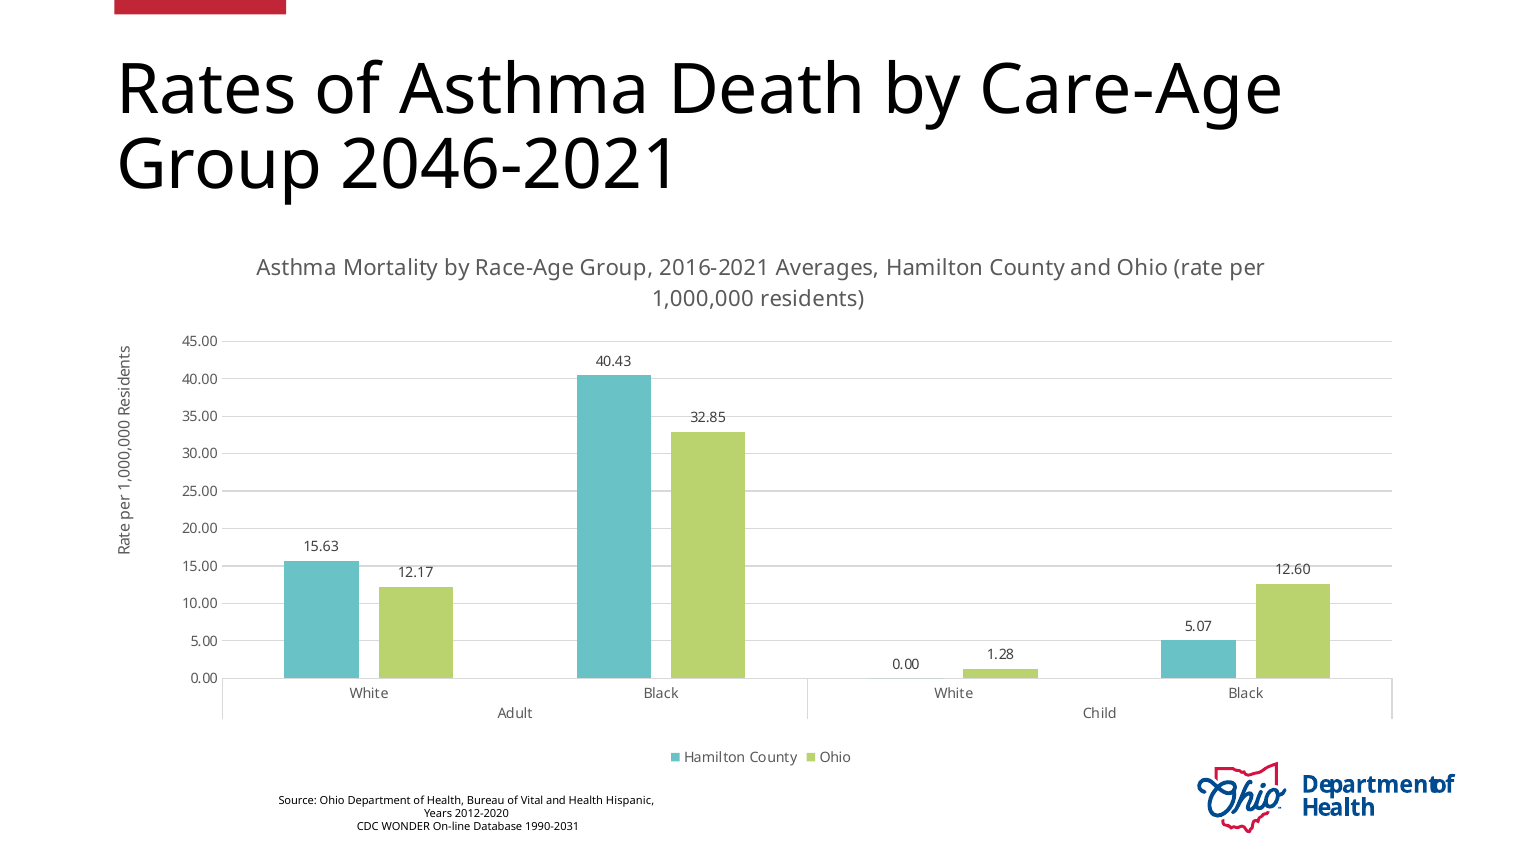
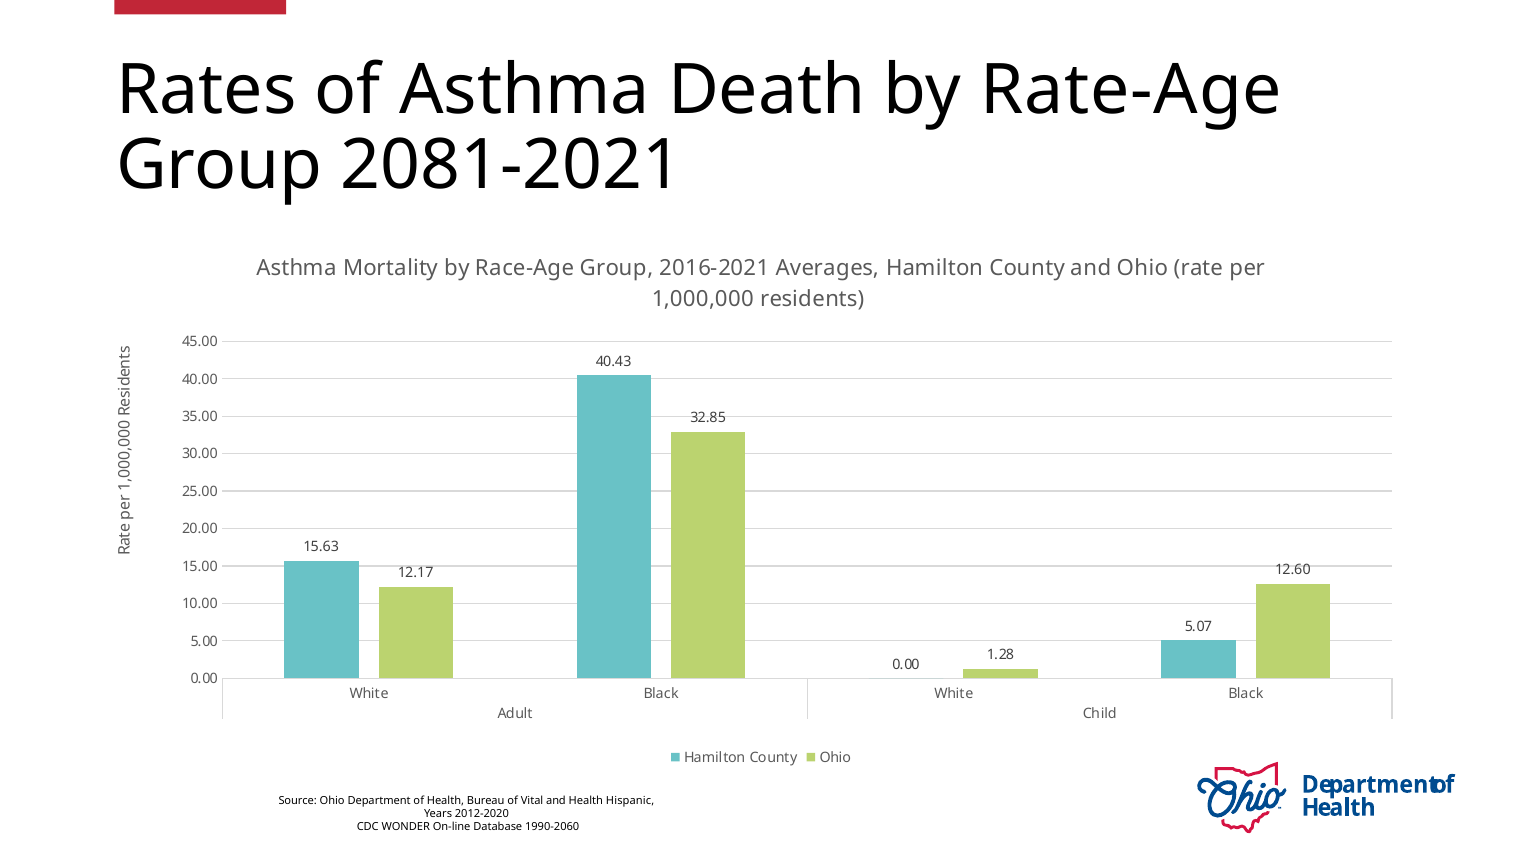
Care-Age: Care-Age -> Rate-Age (1131, 90)
2046-2021: 2046-2021 -> 2081-2021 (512, 166)
1990-2031: 1990-2031 -> 1990-2060 (552, 827)
